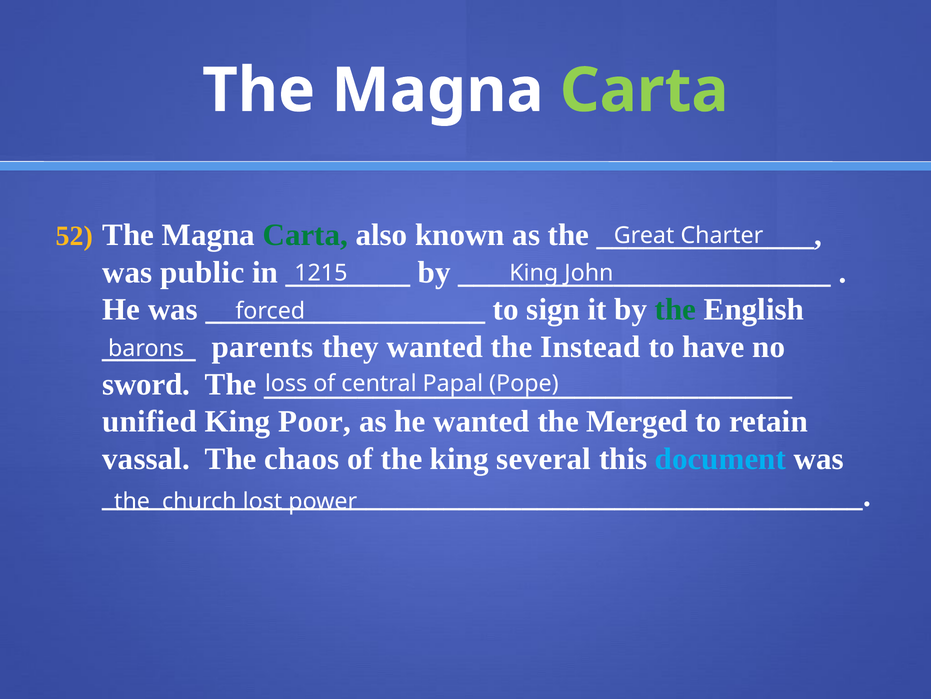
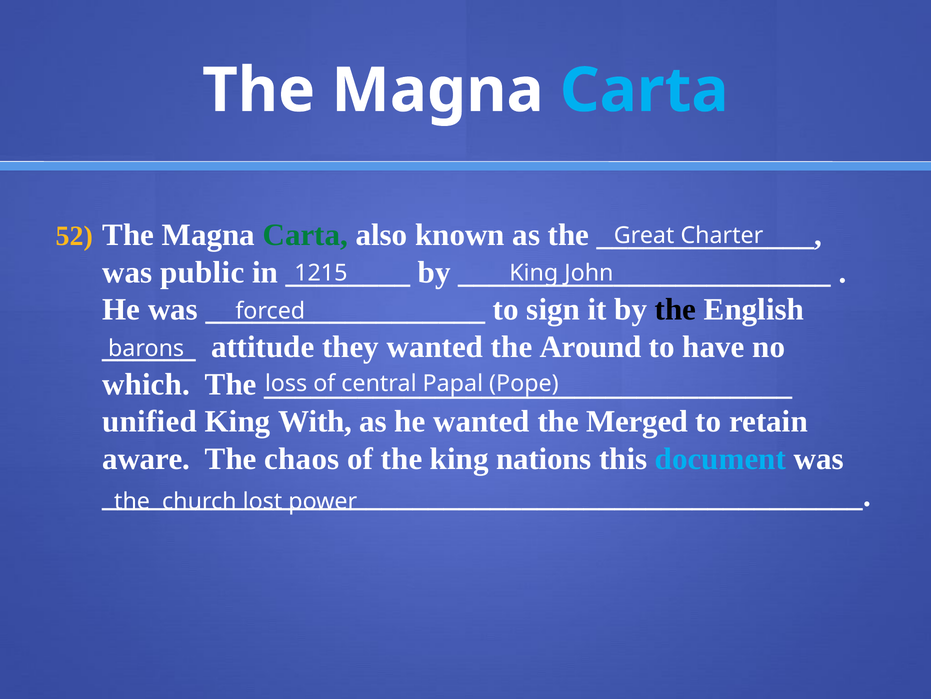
Carta colour: light green -> light blue (644, 90)
the colour: green -> black (676, 309)
parents: parents -> attitude (263, 347)
Instead: Instead -> Around (591, 347)
sword: sword -> which (146, 384)
Poor: Poor -> With (315, 421)
vassal: vassal -> aware (146, 458)
several: several -> nations (544, 458)
